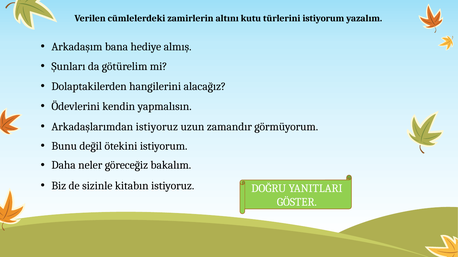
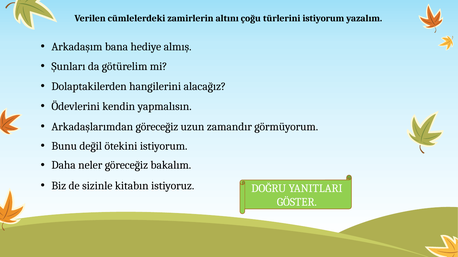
kutu: kutu -> çoğu (251, 19)
Arkadaşlarımdan istiyoruz: istiyoruz -> göreceğiz (157, 127)
